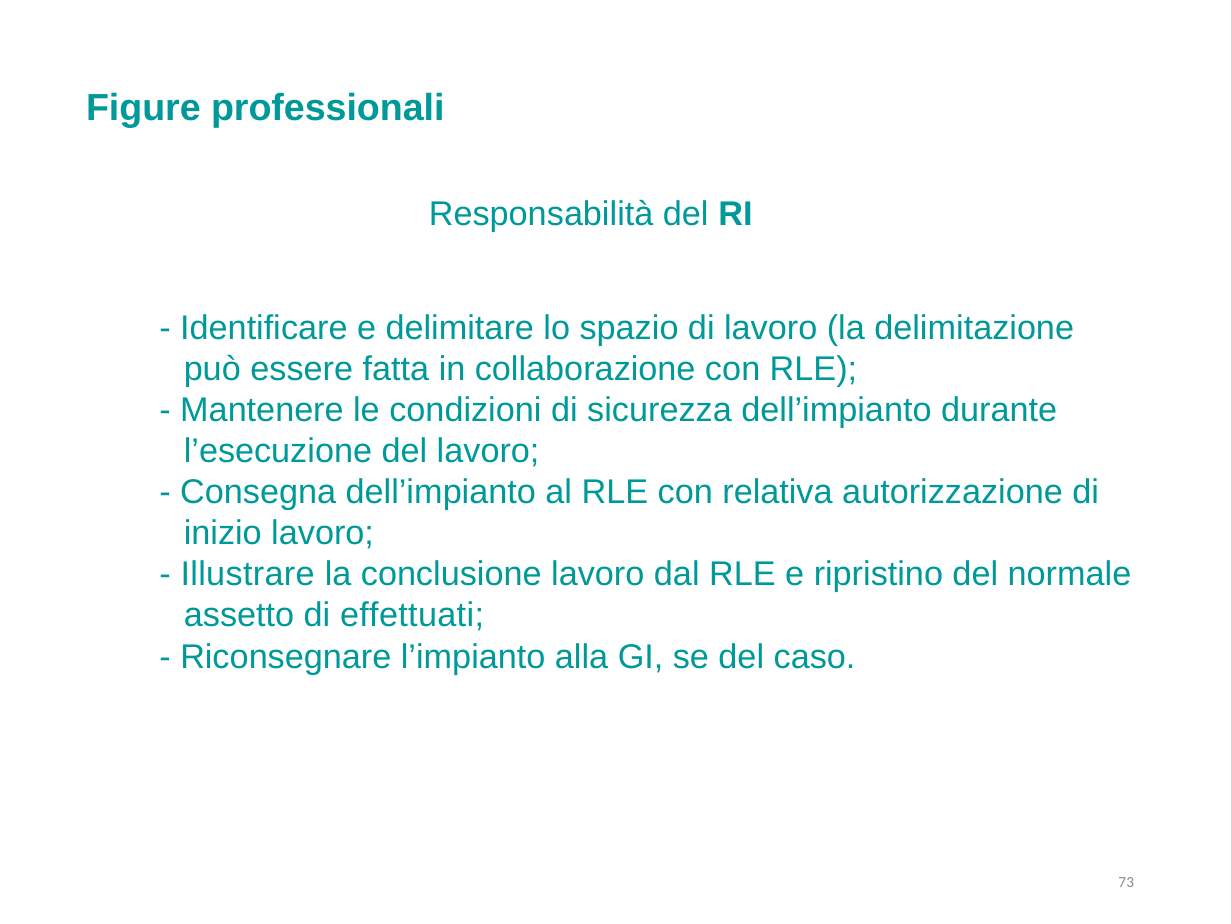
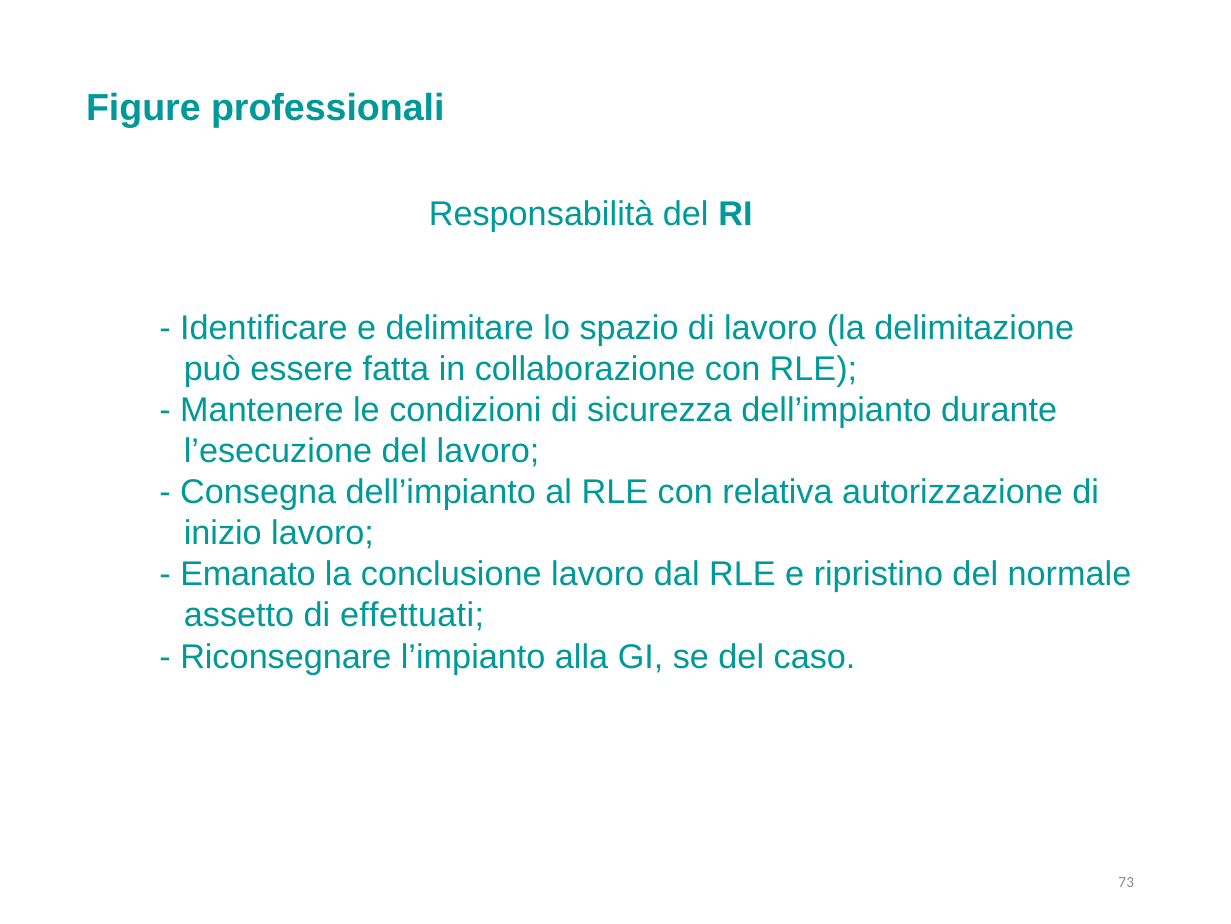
Illustrare: Illustrare -> Emanato (248, 574)
